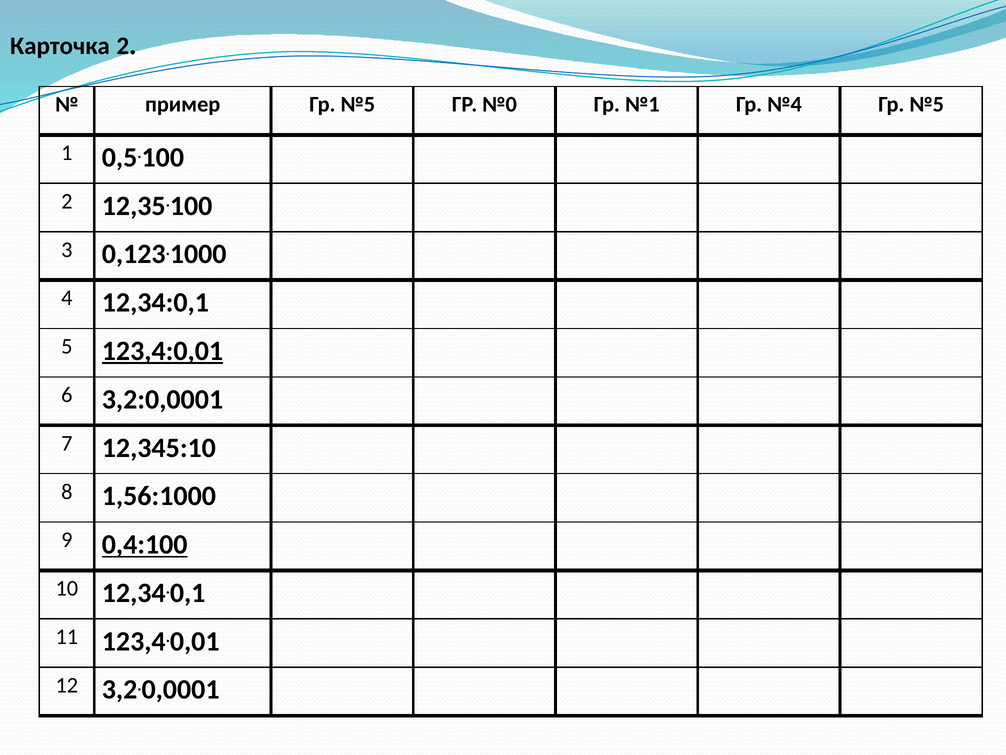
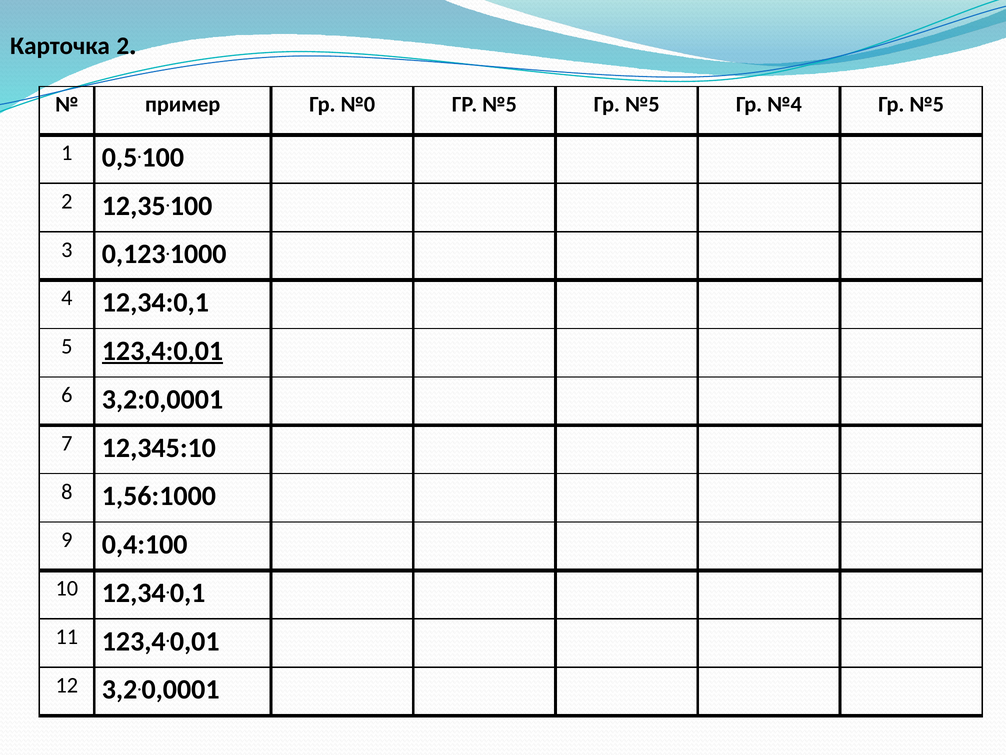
пример Гр №5: №5 -> №0 (358, 104)
№0: №0 -> №5 (500, 104)
№1: №1 -> №5 (642, 104)
0,4:100 underline: present -> none (145, 544)
